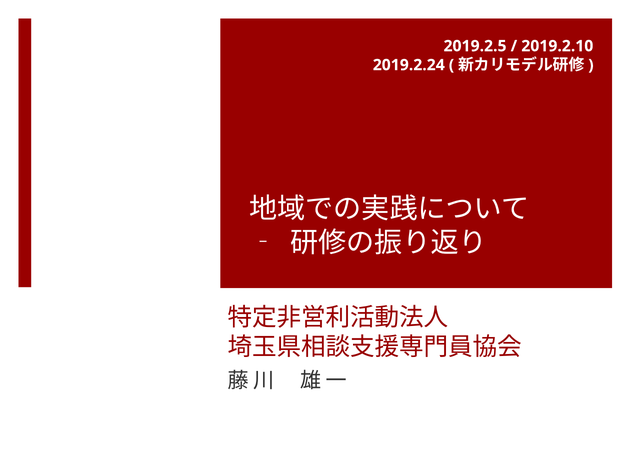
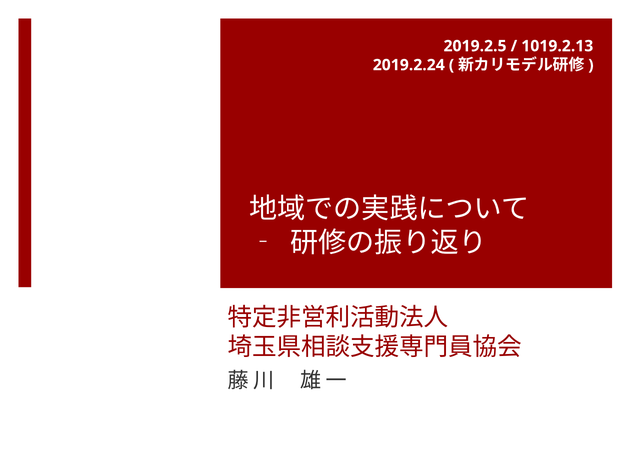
2019.2.10: 2019.2.10 -> 1019.2.13 (557, 46)
